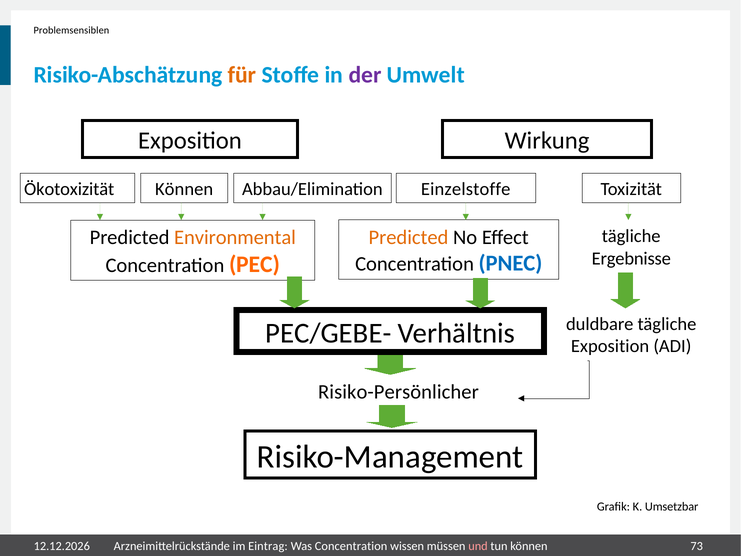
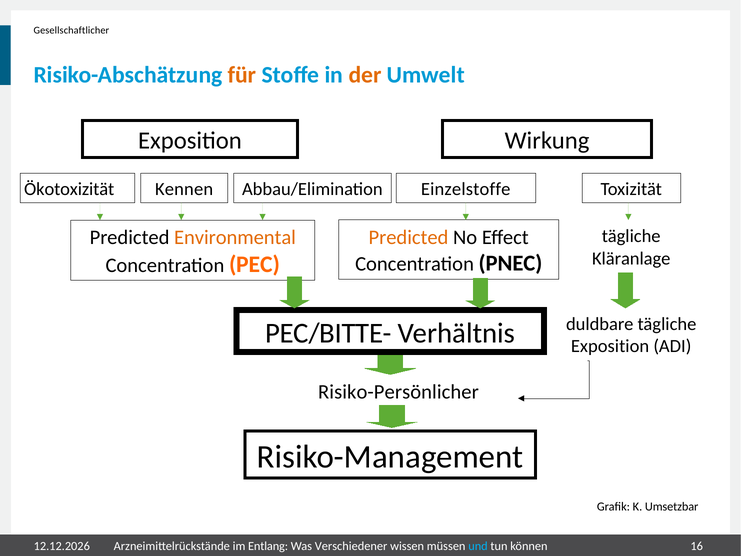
Problemsensiblen: Problemsensiblen -> Gesellschaftlicher (71, 30)
der colour: purple -> orange (365, 75)
Können: Können -> Kennen (184, 189)
Ergebnisse: Ergebnisse -> Kläranlage (631, 258)
PNEC colour: blue -> black (510, 263)
PEC/GEBE-: PEC/GEBE- -> PEC/BITTE- (328, 333)
Eintrag: Eintrag -> Entlang (268, 546)
Was Concentration: Concentration -> Verschiedener (351, 546)
und colour: pink -> light blue (478, 546)
73: 73 -> 16 (697, 546)
